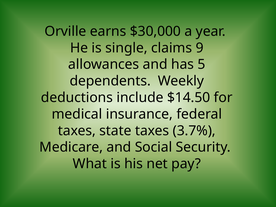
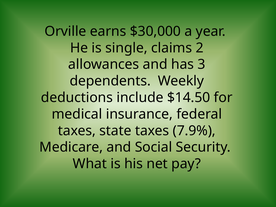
9: 9 -> 2 (200, 48)
5: 5 -> 3 (201, 64)
3.7%: 3.7% -> 7.9% (194, 131)
